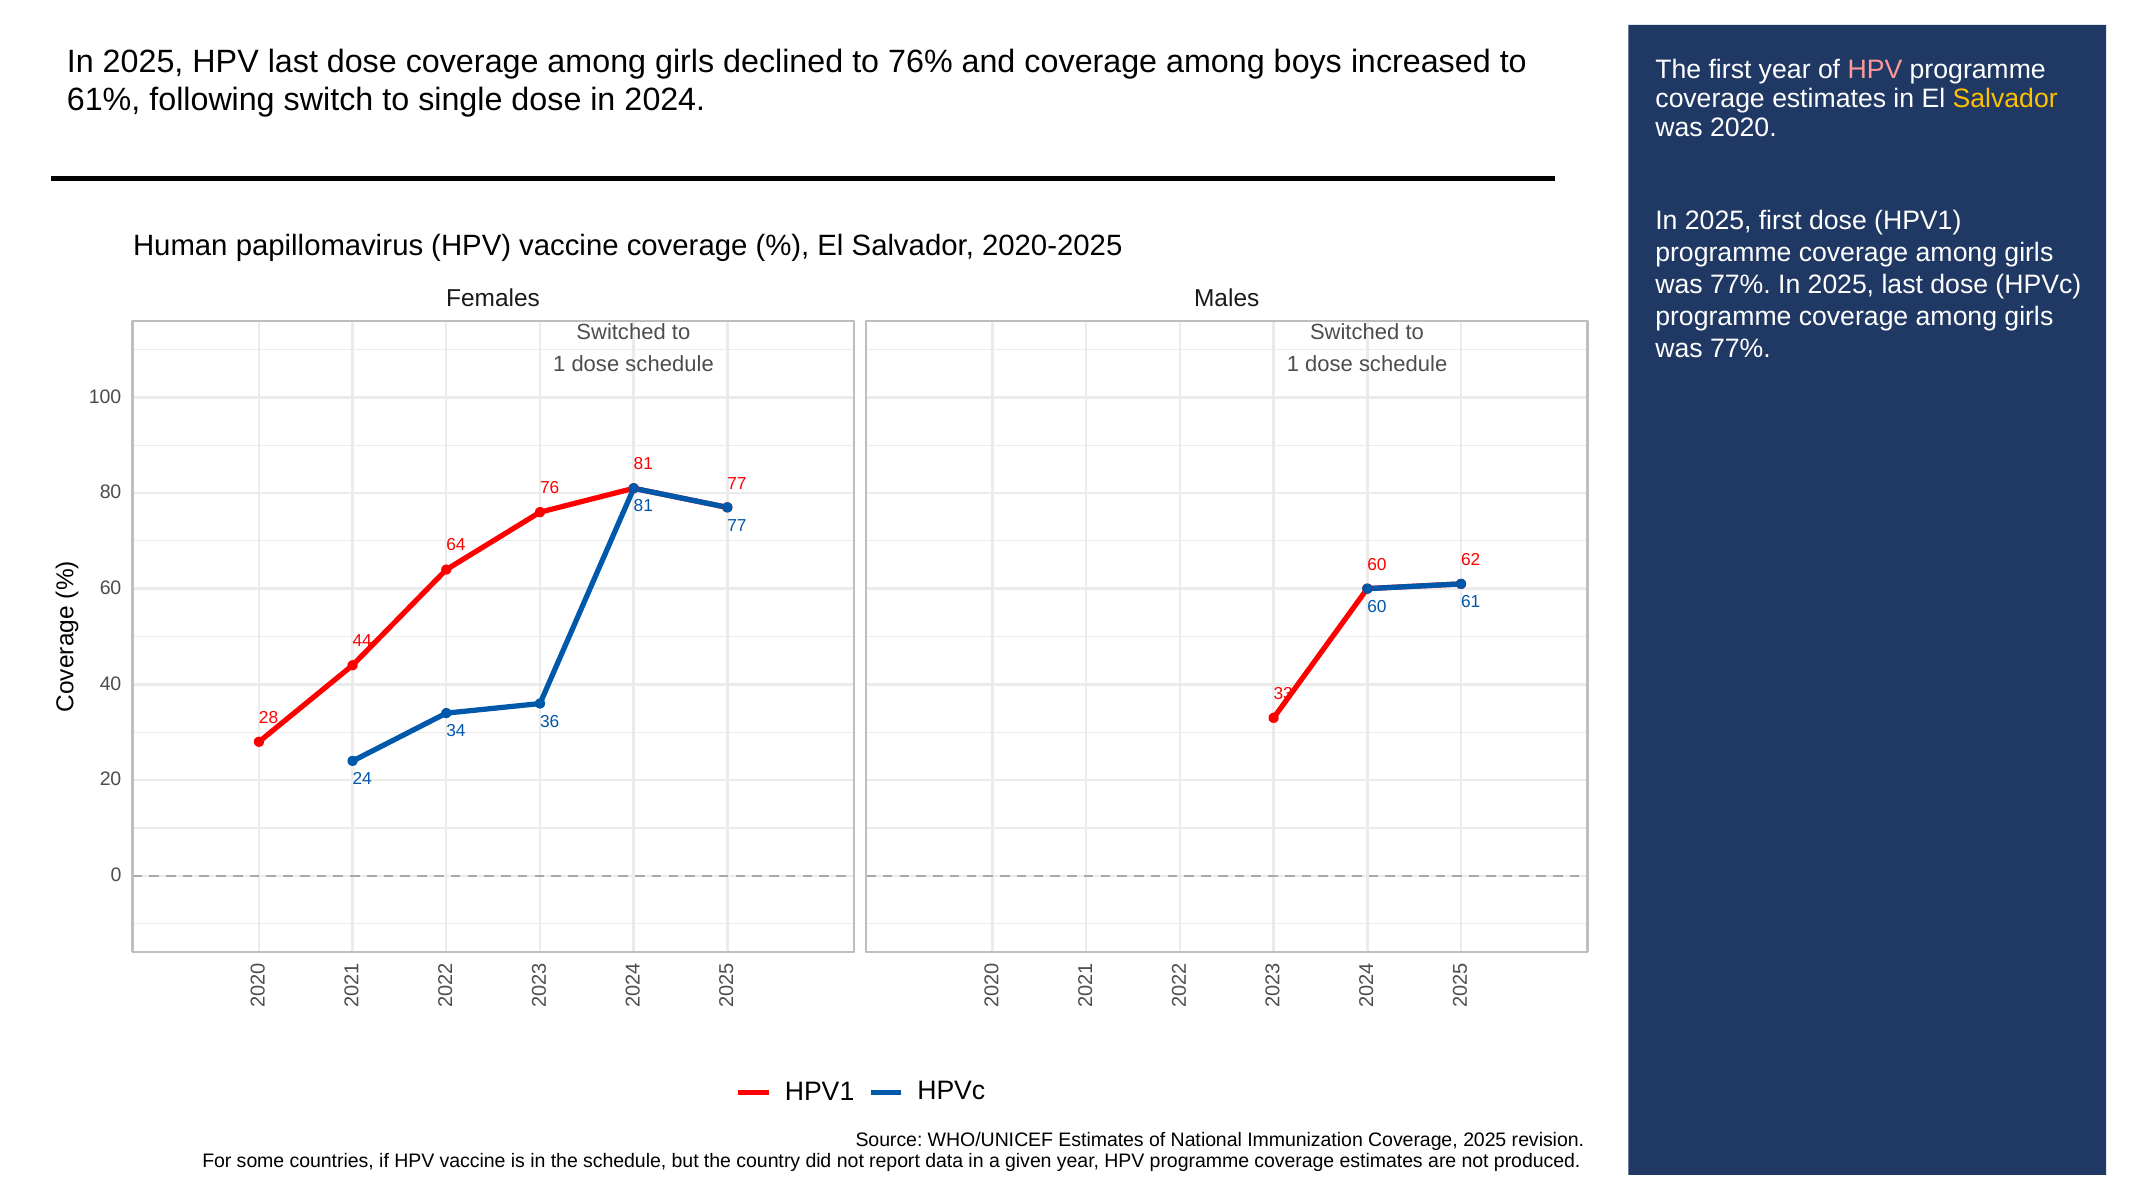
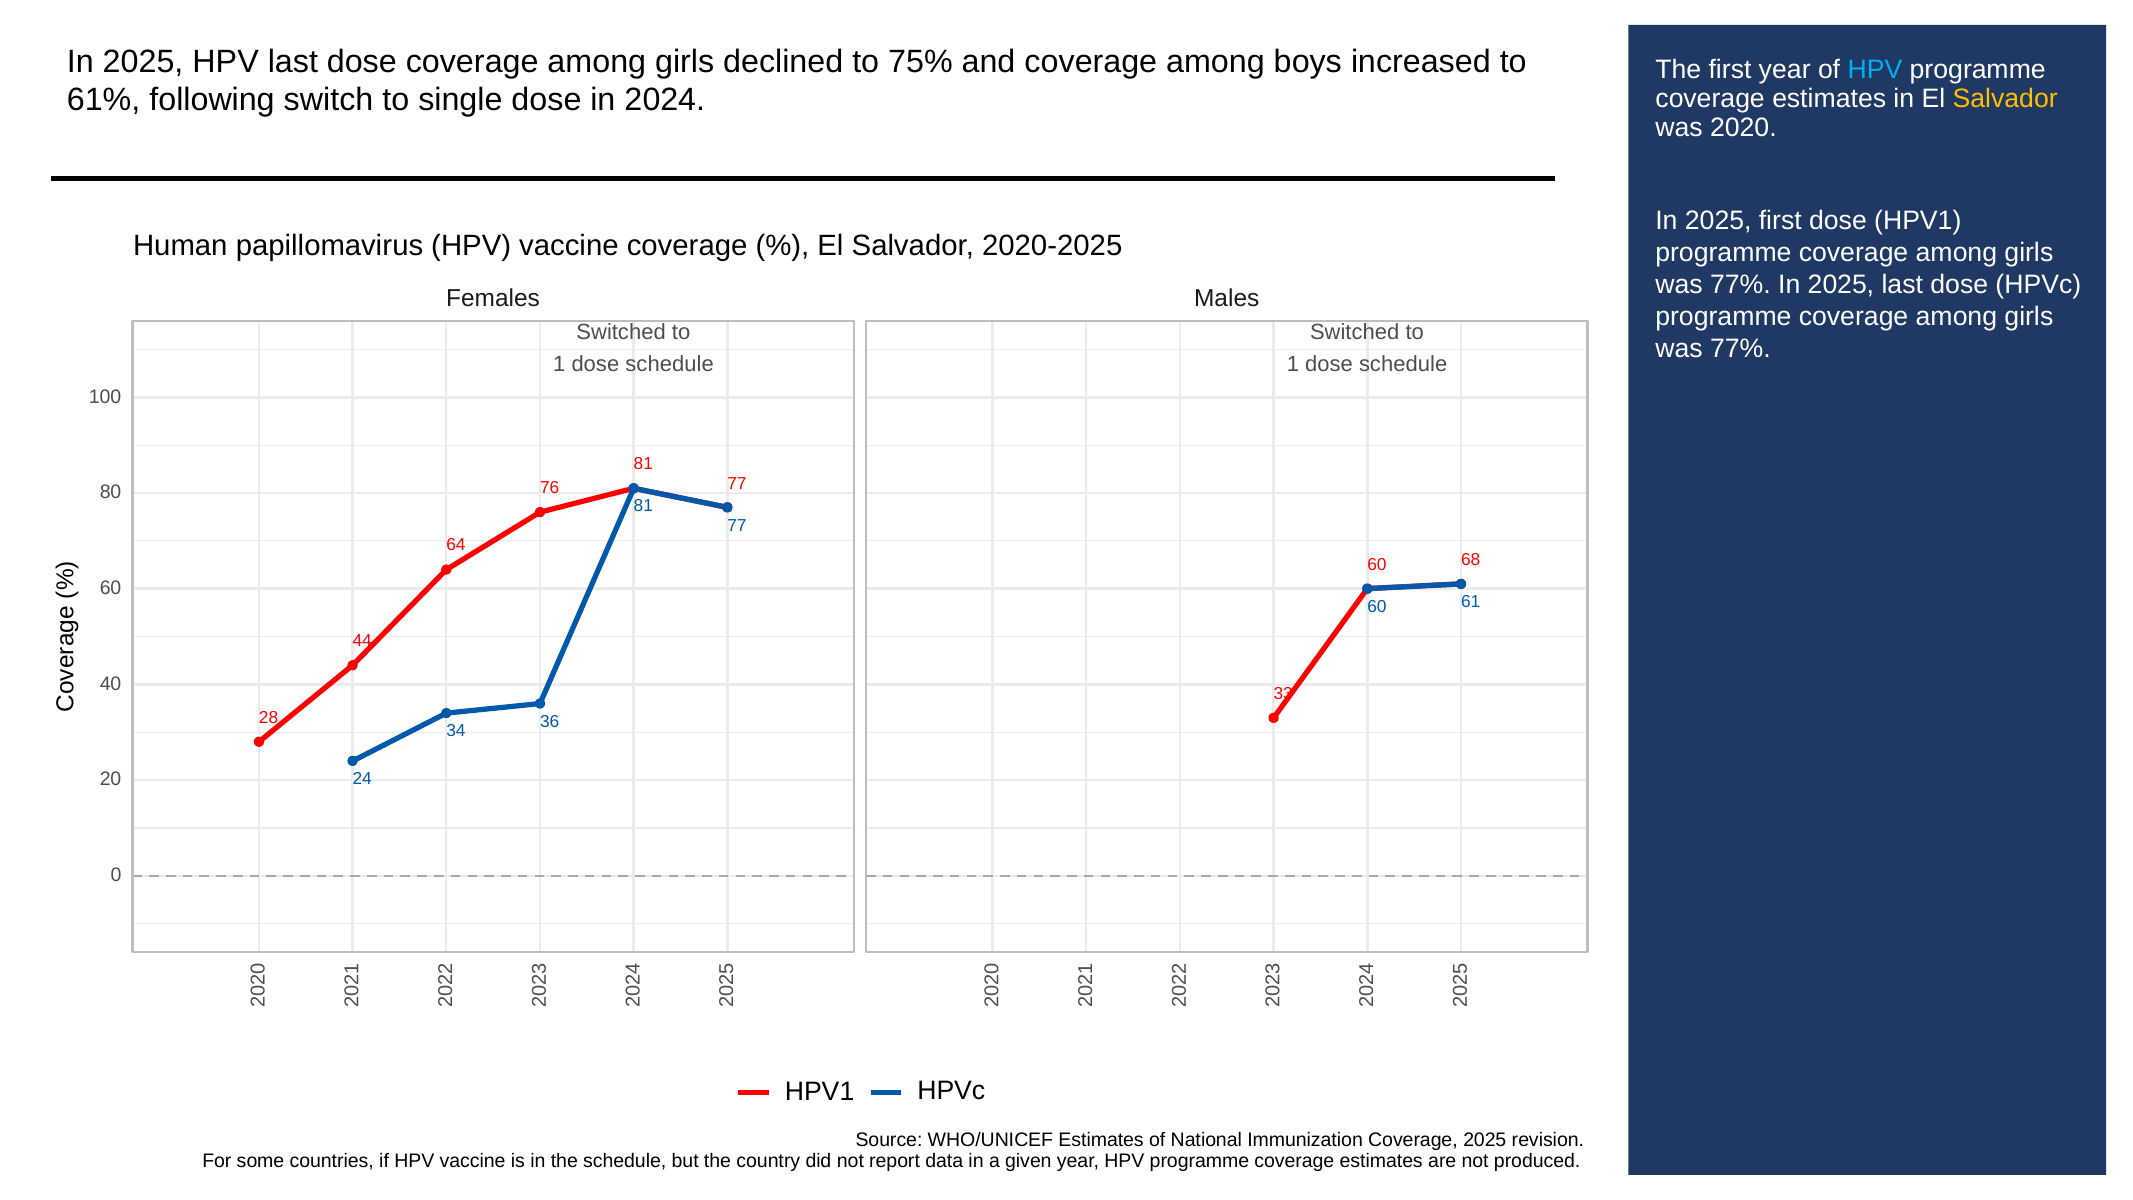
76%: 76% -> 75% (920, 61)
HPV colour: pink -> light blue (1875, 70)
62: 62 -> 68 (1471, 560)
